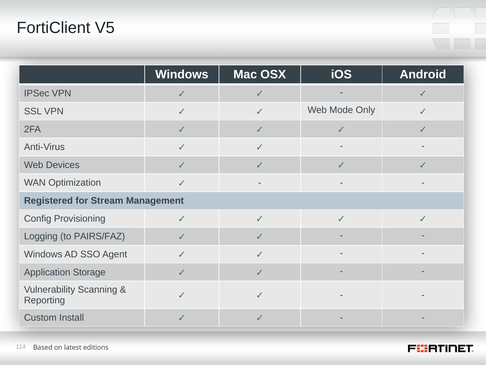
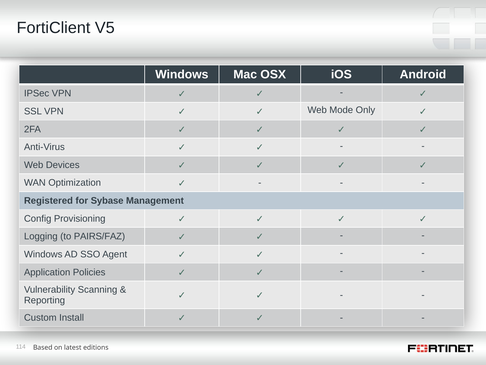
Stream: Stream -> Sybase (107, 200)
Storage: Storage -> Policies (89, 272)
